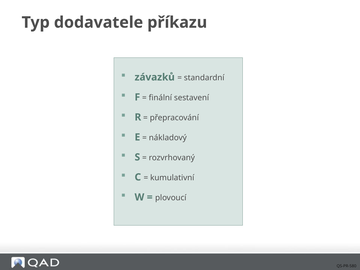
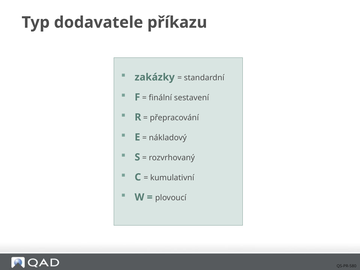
závazků: závazků -> zakázky (155, 77)
